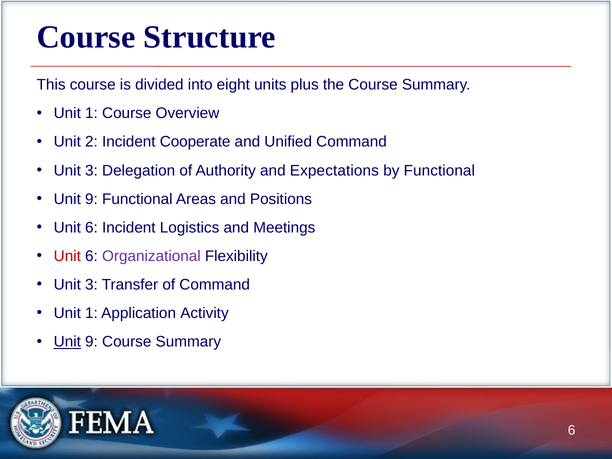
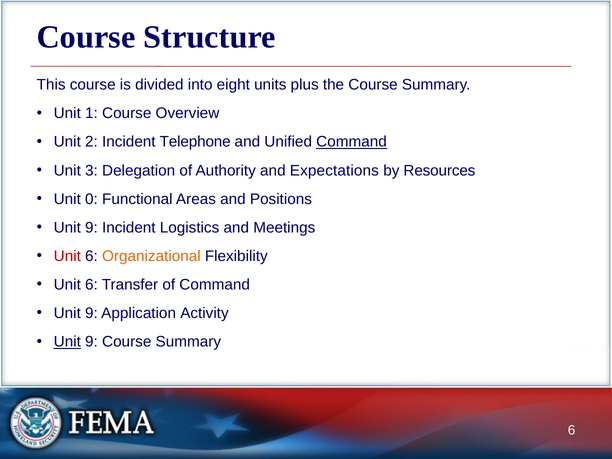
Cooperate: Cooperate -> Telephone (195, 142)
Command underline: none -> present (351, 142)
by Functional: Functional -> Resources (439, 170)
9: 9 -> 0 (91, 199)
6: 6 -> 9 (91, 228)
Organizational colour: purple -> orange (151, 256)
3: 3 -> 6 (91, 285)
1: 1 -> 9 (91, 313)
